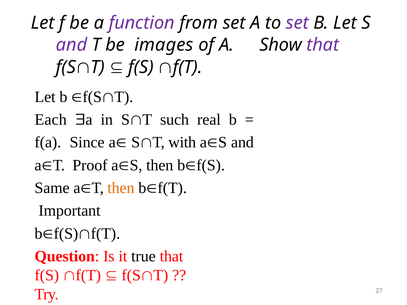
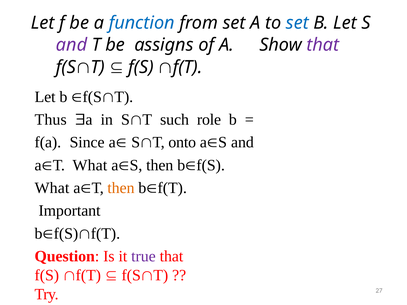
function colour: purple -> blue (142, 23)
set colour: purple -> blue (297, 23)
images: images -> assigns (164, 45)
Each: Each -> Thus (51, 120)
real: real -> role (209, 120)
with: with -> onto (182, 143)
T Proof: Proof -> What (90, 165)
Same: Same -> What (52, 188)
true colour: black -> purple (143, 257)
